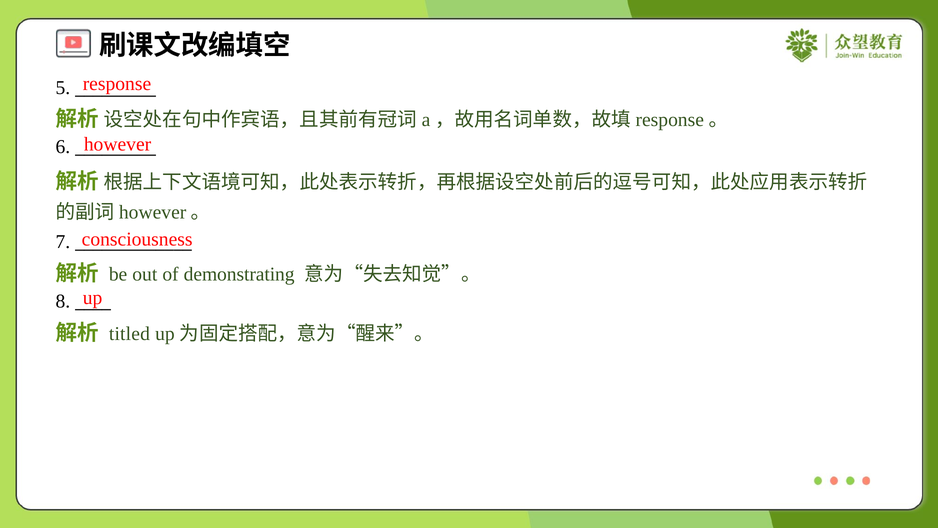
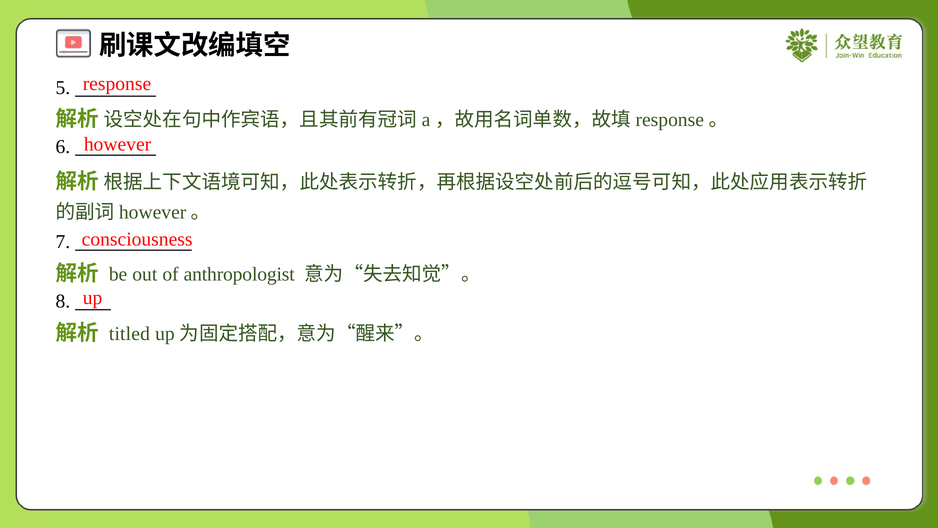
demonstrating: demonstrating -> anthropologist (239, 274)
